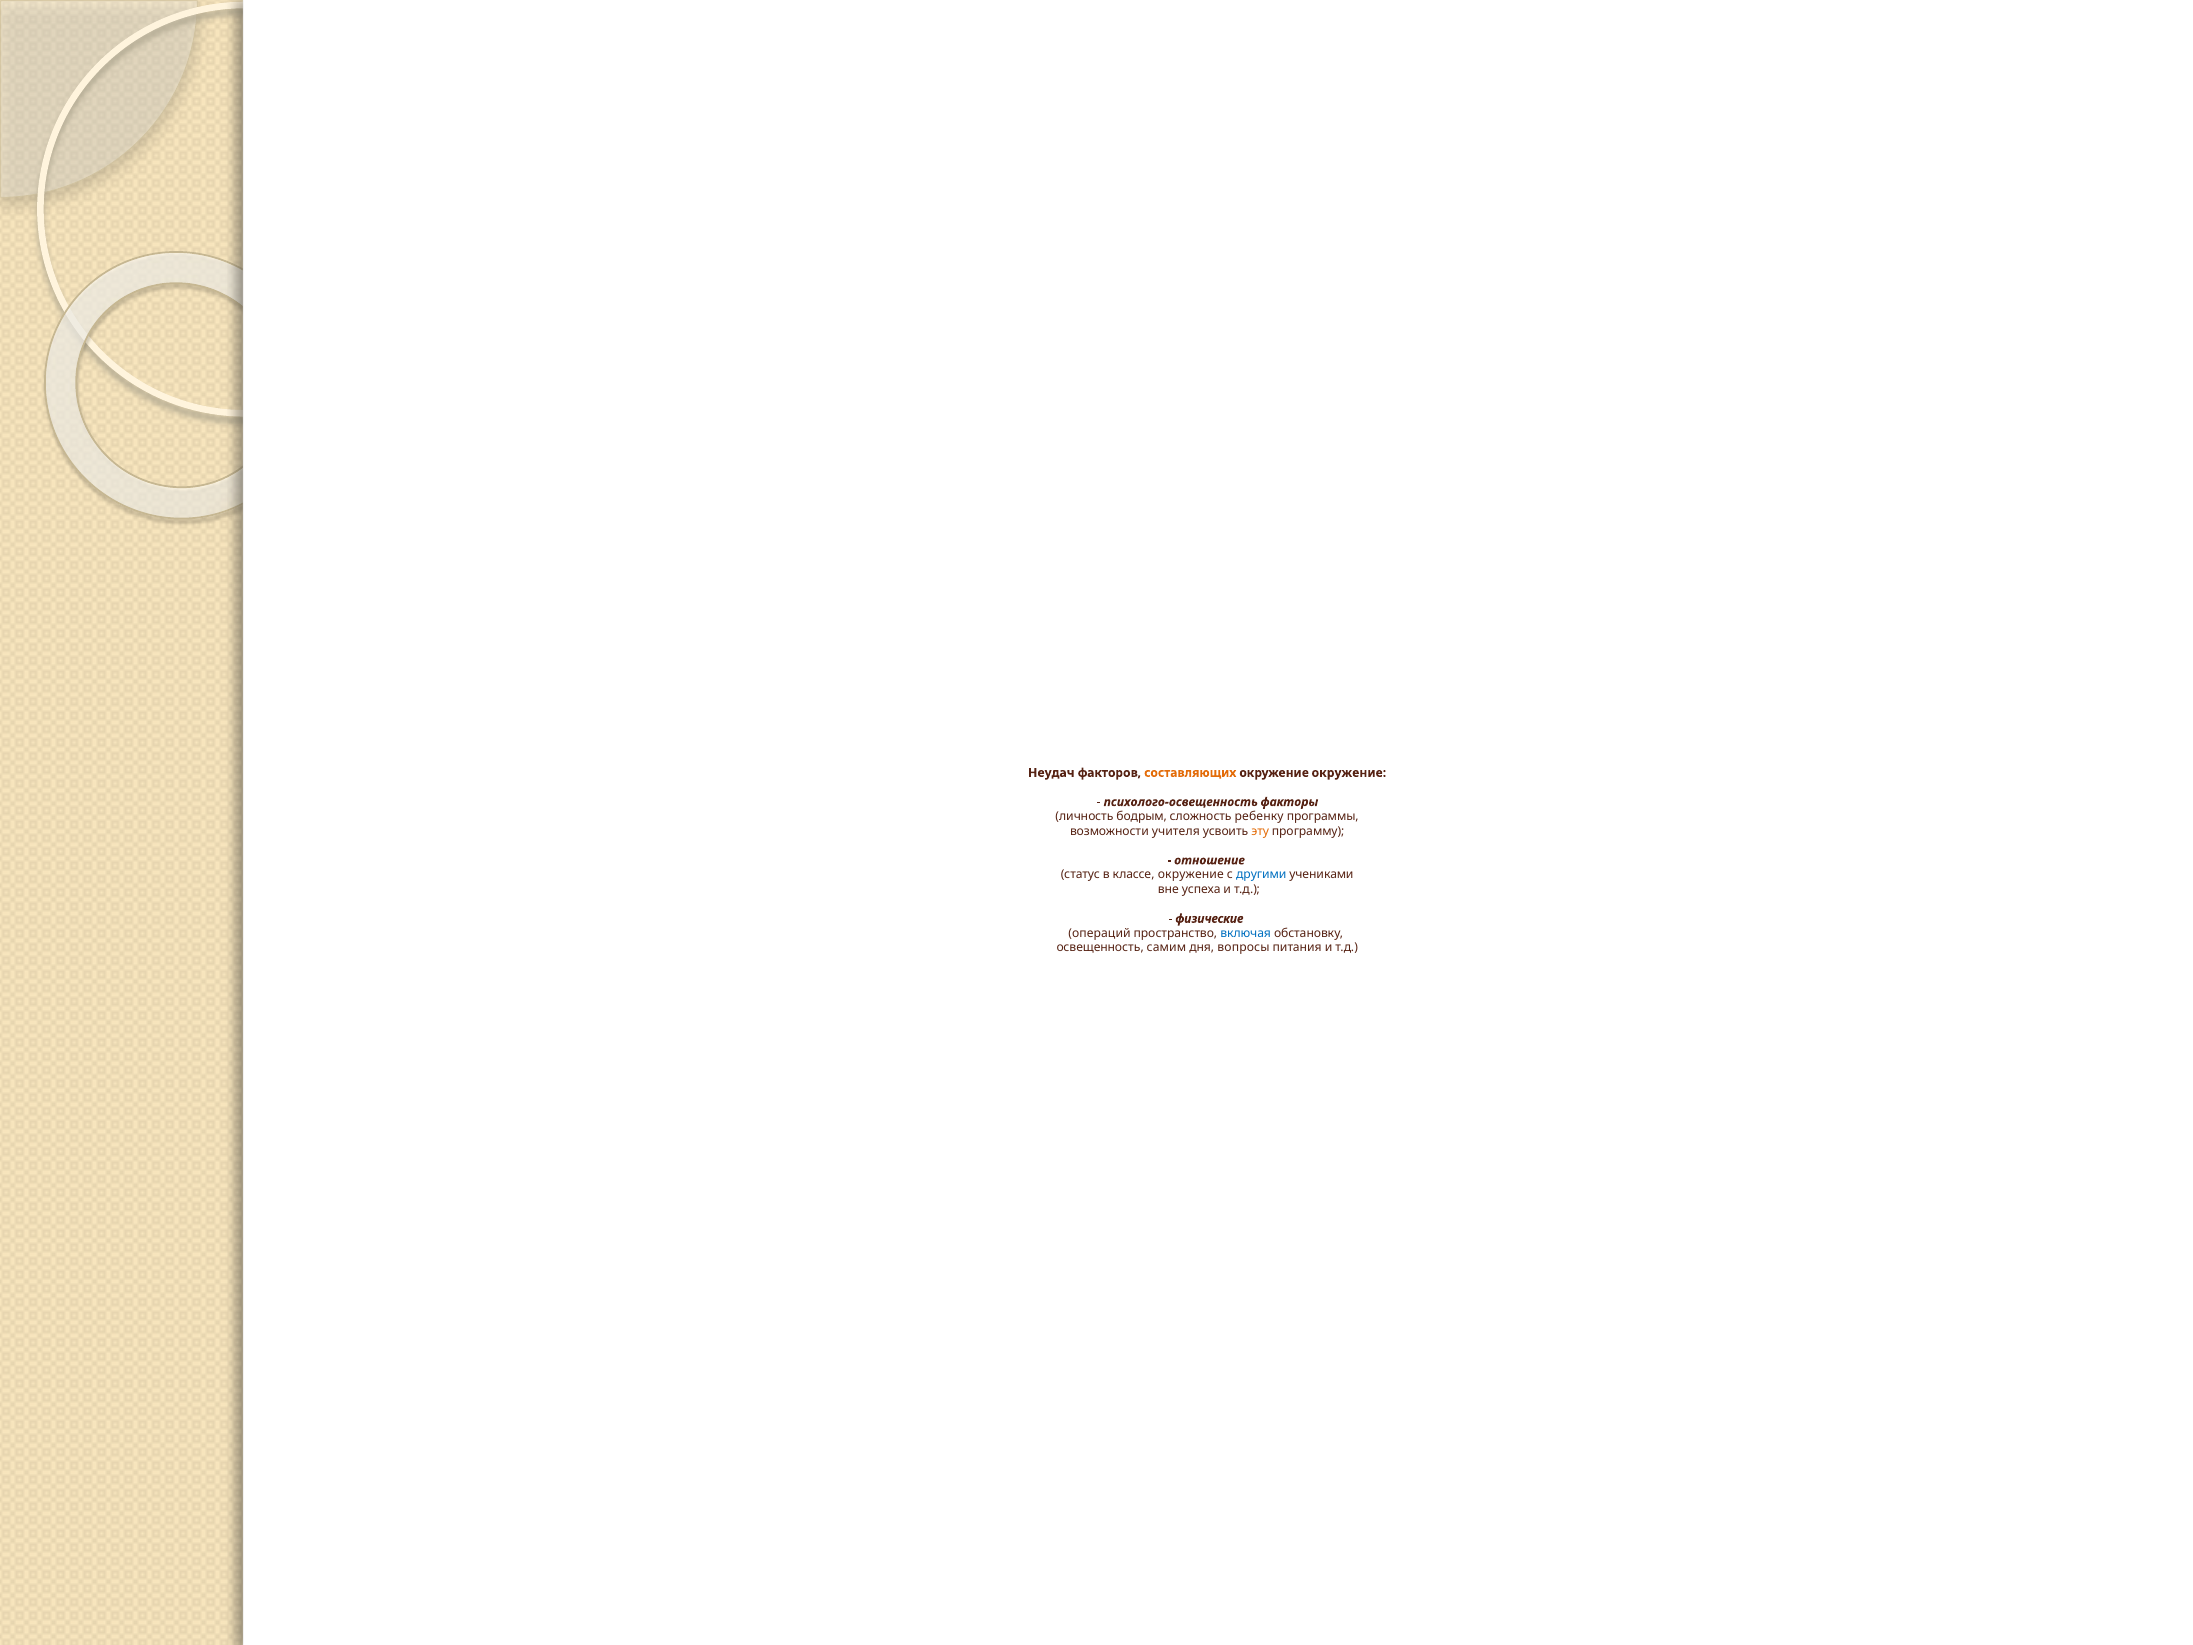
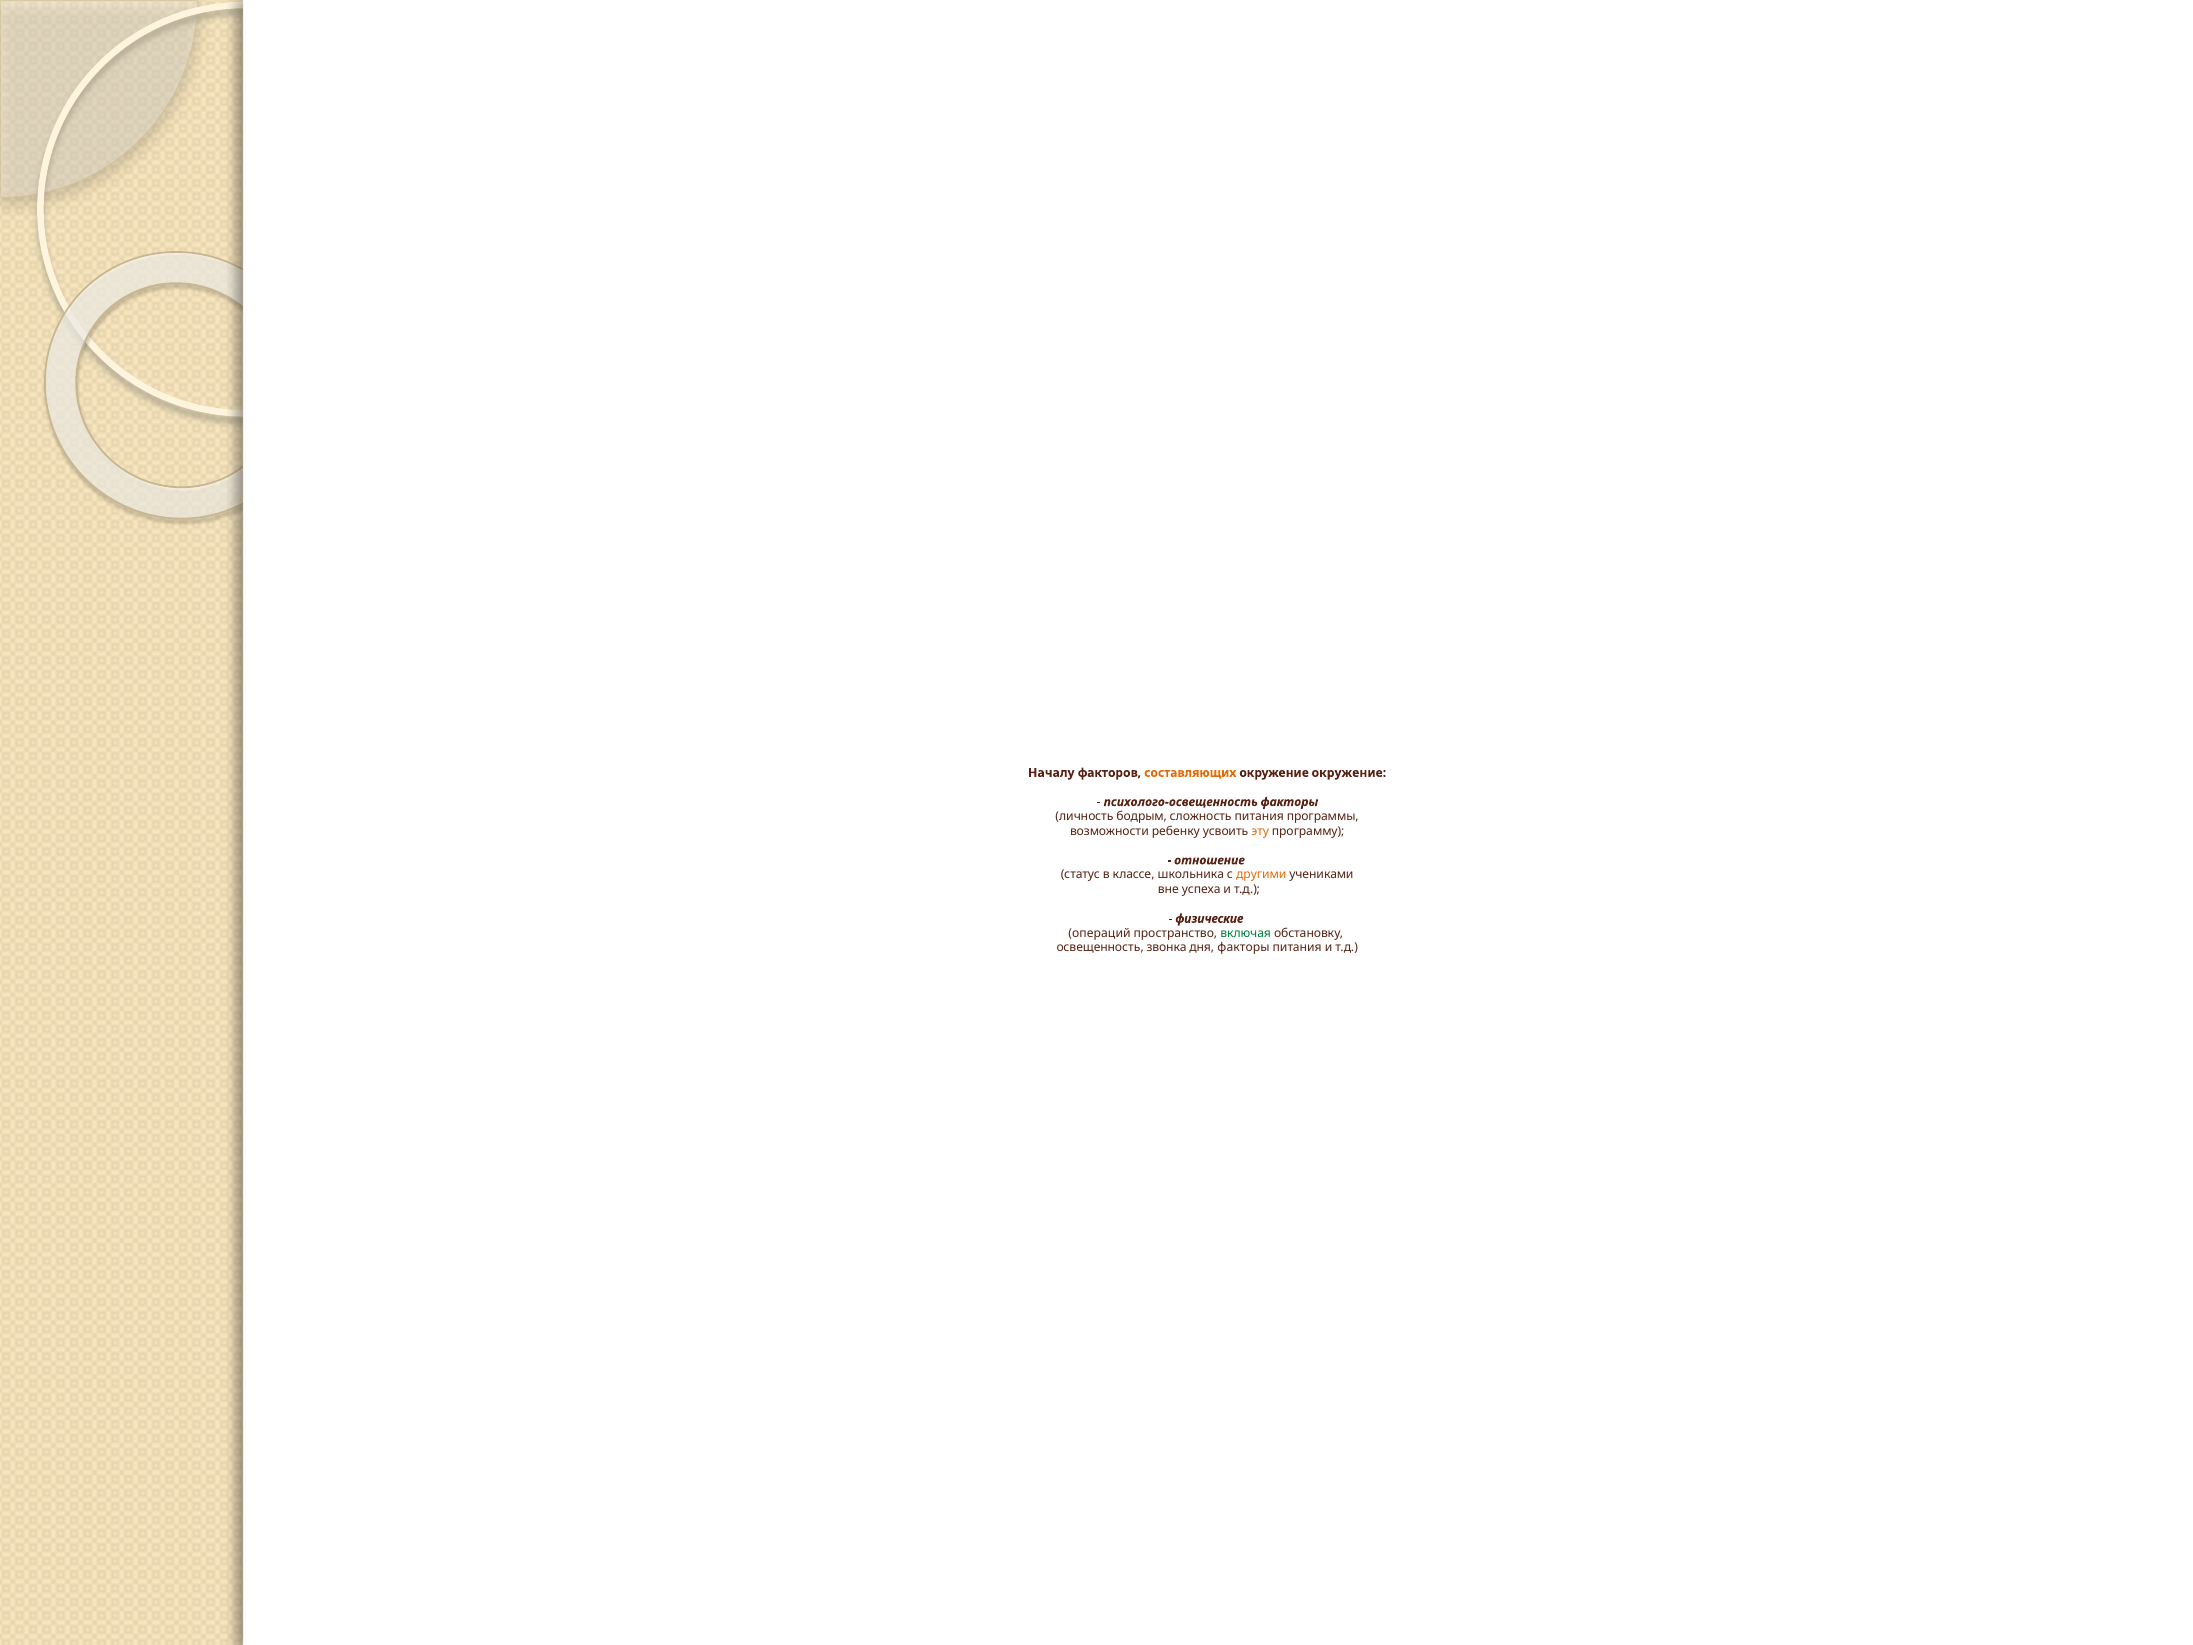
Неудач: Неудач -> Началу (1051, 773)
сложность ребенку: ребенку -> питания (1259, 816)
учителя: учителя -> ребенку (1176, 831)
классе окружение: окружение -> школьника (1191, 875)
другими colour: blue -> orange (1261, 875)
включая colour: blue -> green (1246, 933)
самим: самим -> звонка (1167, 948)
дня вопросы: вопросы -> факторы (1244, 948)
